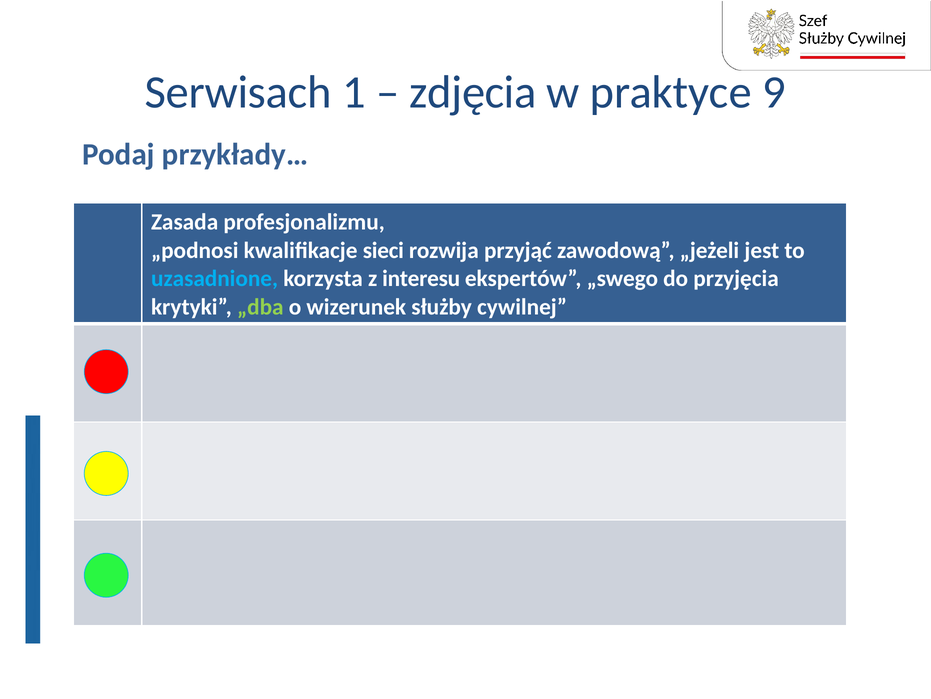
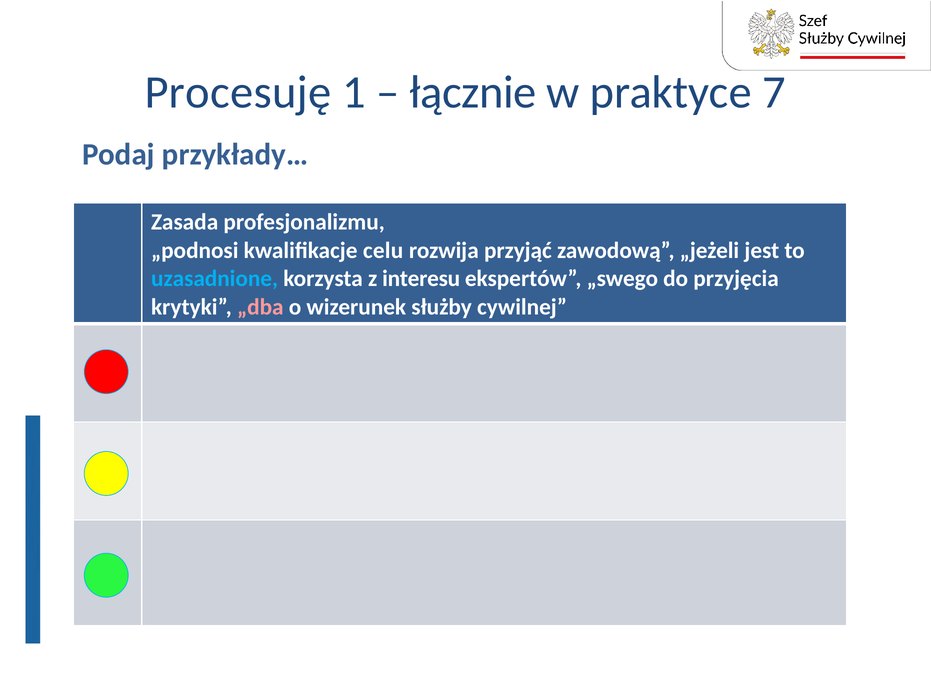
Serwisach: Serwisach -> Procesuję (238, 92)
zdjęcia: zdjęcia -> łącznie (473, 92)
9: 9 -> 7 (774, 92)
sieci: sieci -> celu (383, 250)
„dba colour: light green -> pink (260, 307)
